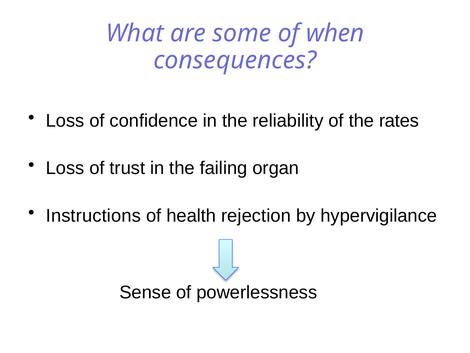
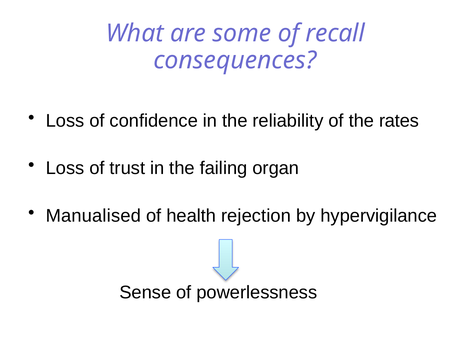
when: when -> recall (335, 33)
Instructions: Instructions -> Manualised (93, 215)
